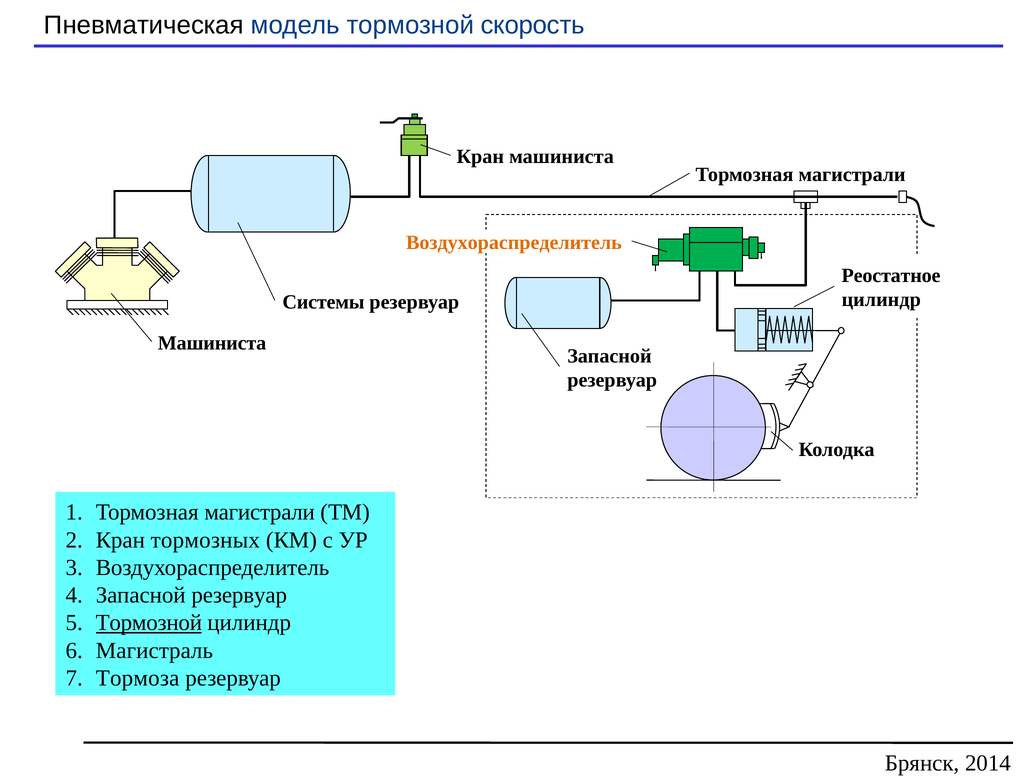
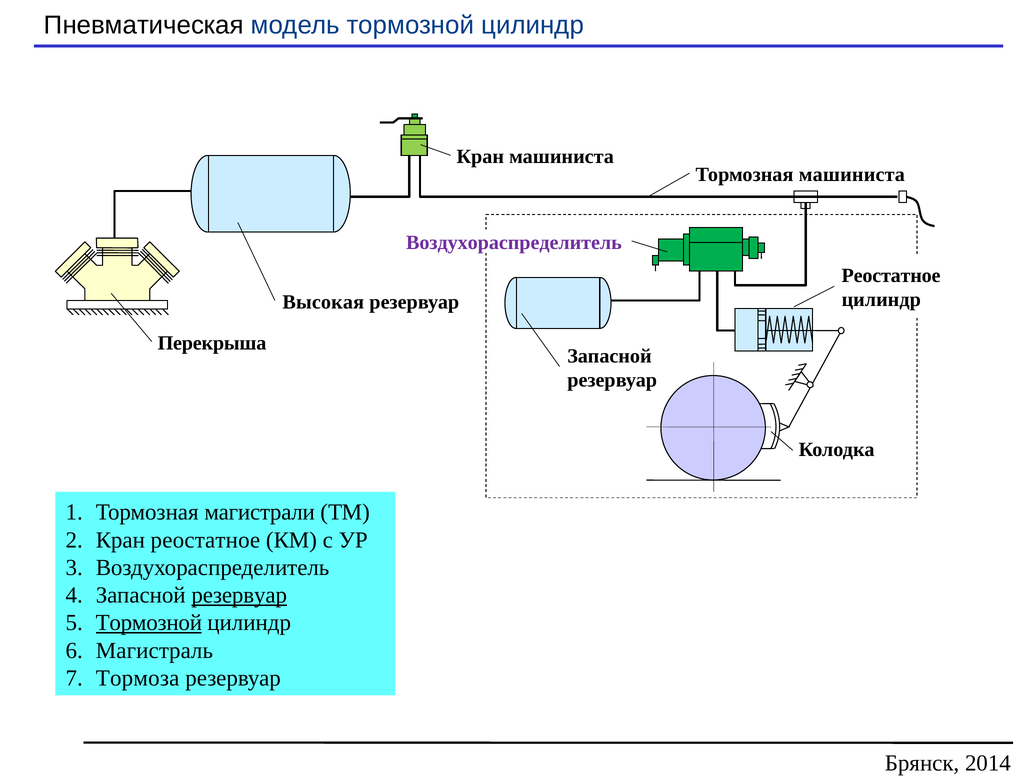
модель тормозной скорость: скорость -> цилиндр (533, 25)
магистрали: магистрали -> машиниста (852, 174)
Воздухораспределитель colour: orange -> purple (514, 242)
Системы: Системы -> Высокая (323, 302)
Машиниста: Машиниста -> Перекрыша (212, 343)
Кран тормозных: тормозных -> реостатное (205, 540)
резервуар underline: none -> present (239, 595)
